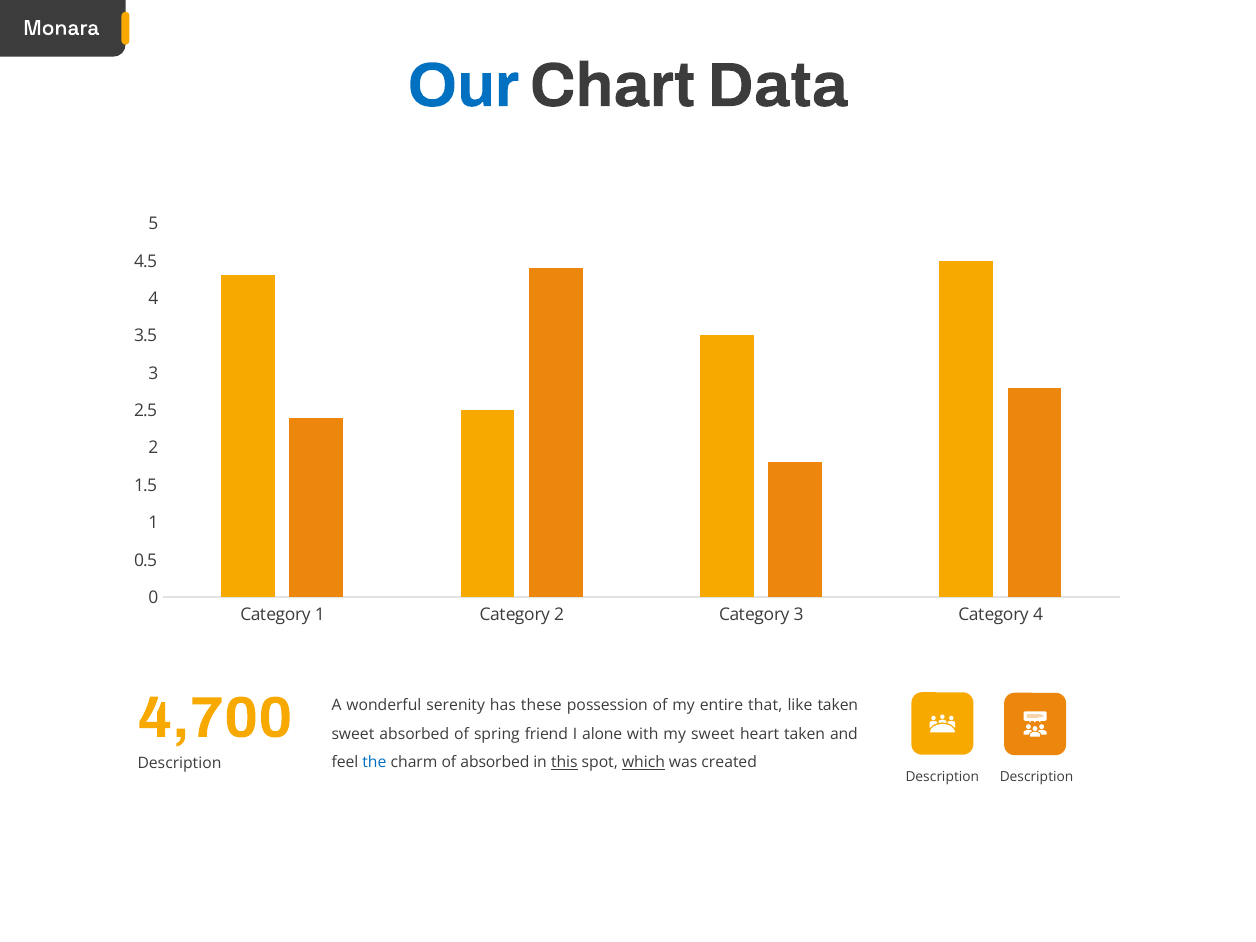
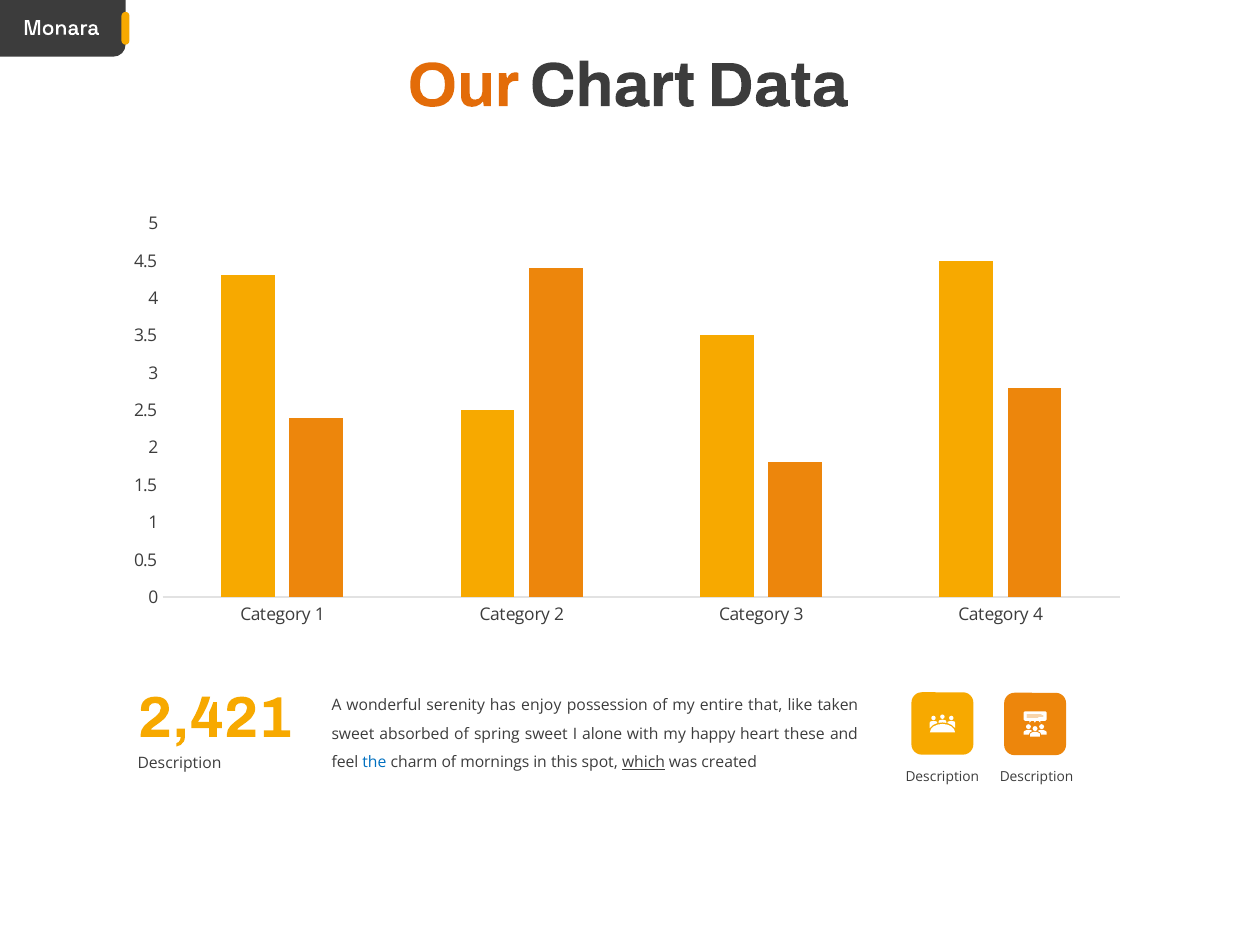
Our colour: blue -> orange (463, 85)
these: these -> enjoy (541, 706)
4,700: 4,700 -> 2,421 (215, 718)
spring friend: friend -> sweet (546, 734)
my sweet: sweet -> happy (713, 734)
heart taken: taken -> these (805, 734)
of absorbed: absorbed -> mornings (495, 762)
this underline: present -> none (564, 762)
